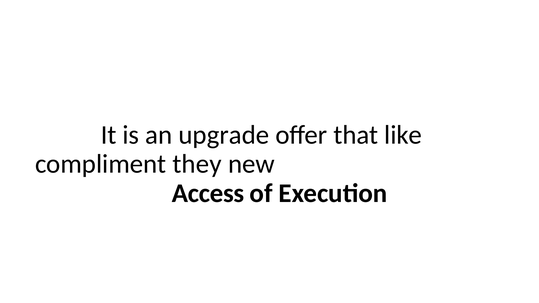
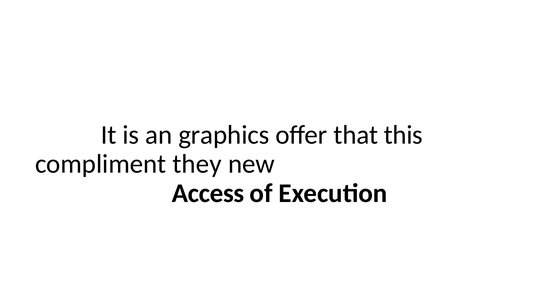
upgrade: upgrade -> graphics (224, 135)
like: like -> this (403, 135)
